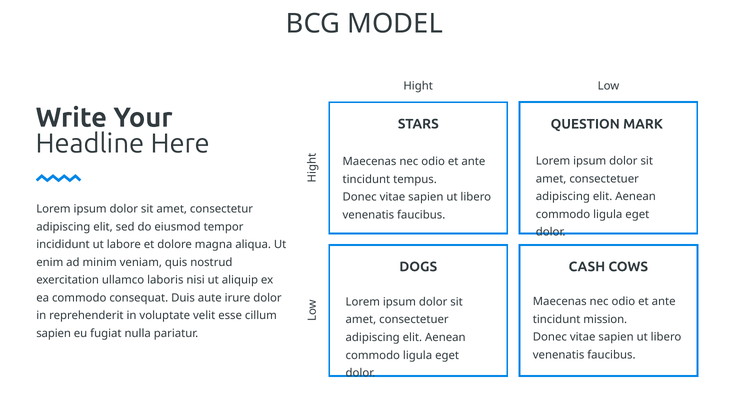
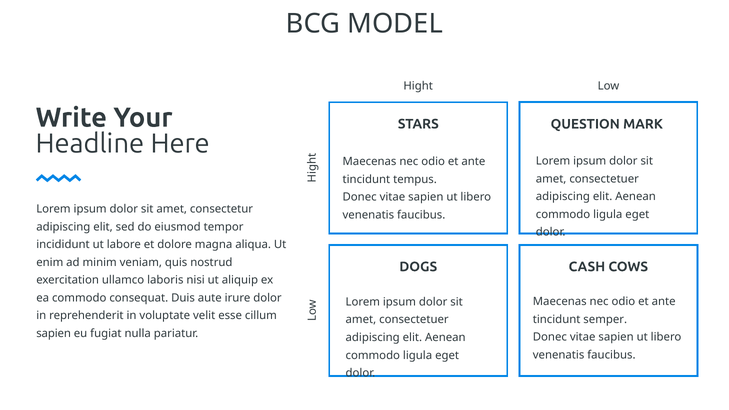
mission: mission -> semper (605, 319)
